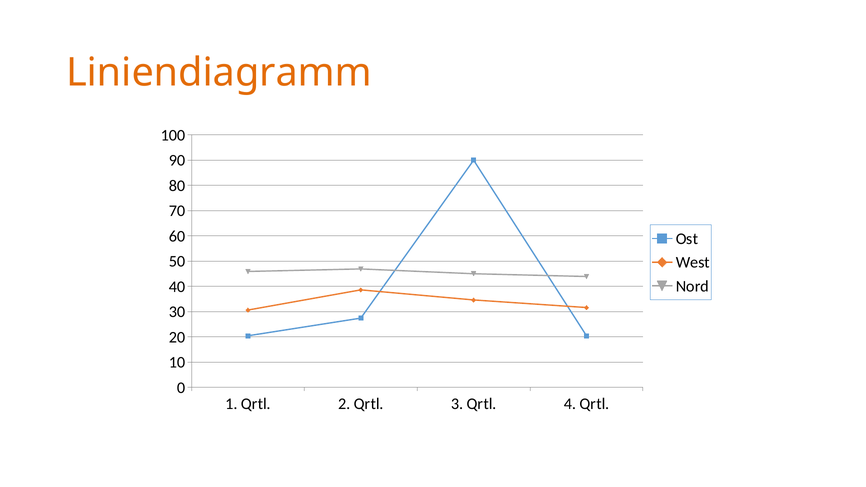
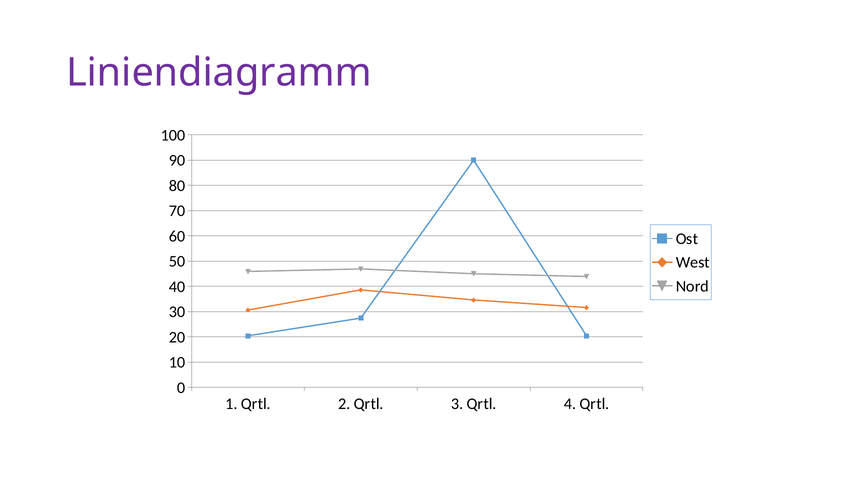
Liniendiagramm colour: orange -> purple (219, 73)
